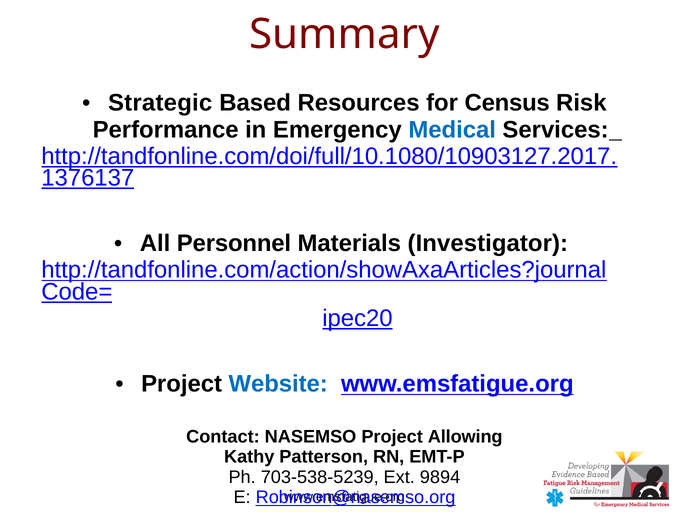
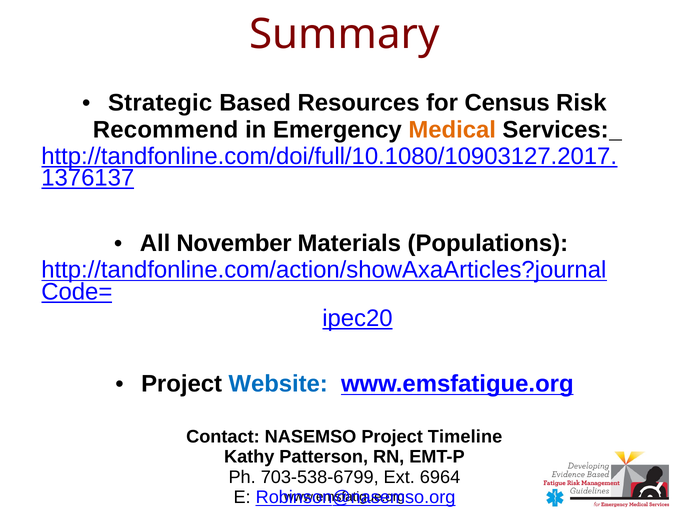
Performance: Performance -> Recommend (166, 130)
Medical colour: blue -> orange (452, 130)
Personnel: Personnel -> November (234, 243)
Investigator: Investigator -> Populations (488, 243)
Allowing: Allowing -> Timeline (465, 436)
703-538-5239: 703-538-5239 -> 703-538-6799 (320, 477)
9894: 9894 -> 6964 (440, 477)
